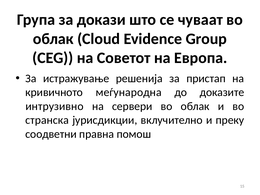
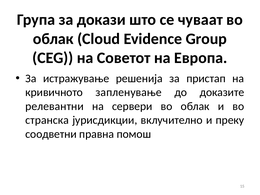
меѓународна: меѓународна -> запленување (129, 92)
интрузивно: интрузивно -> релевантни (55, 106)
